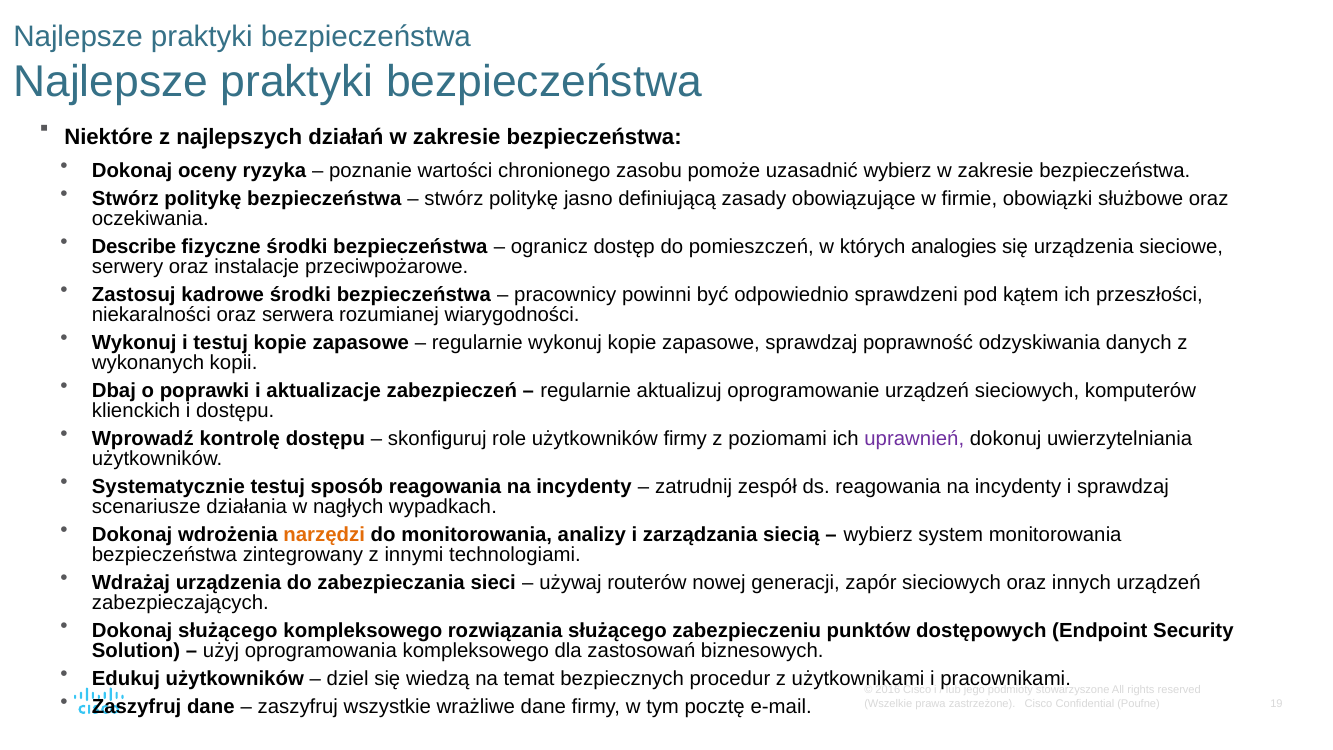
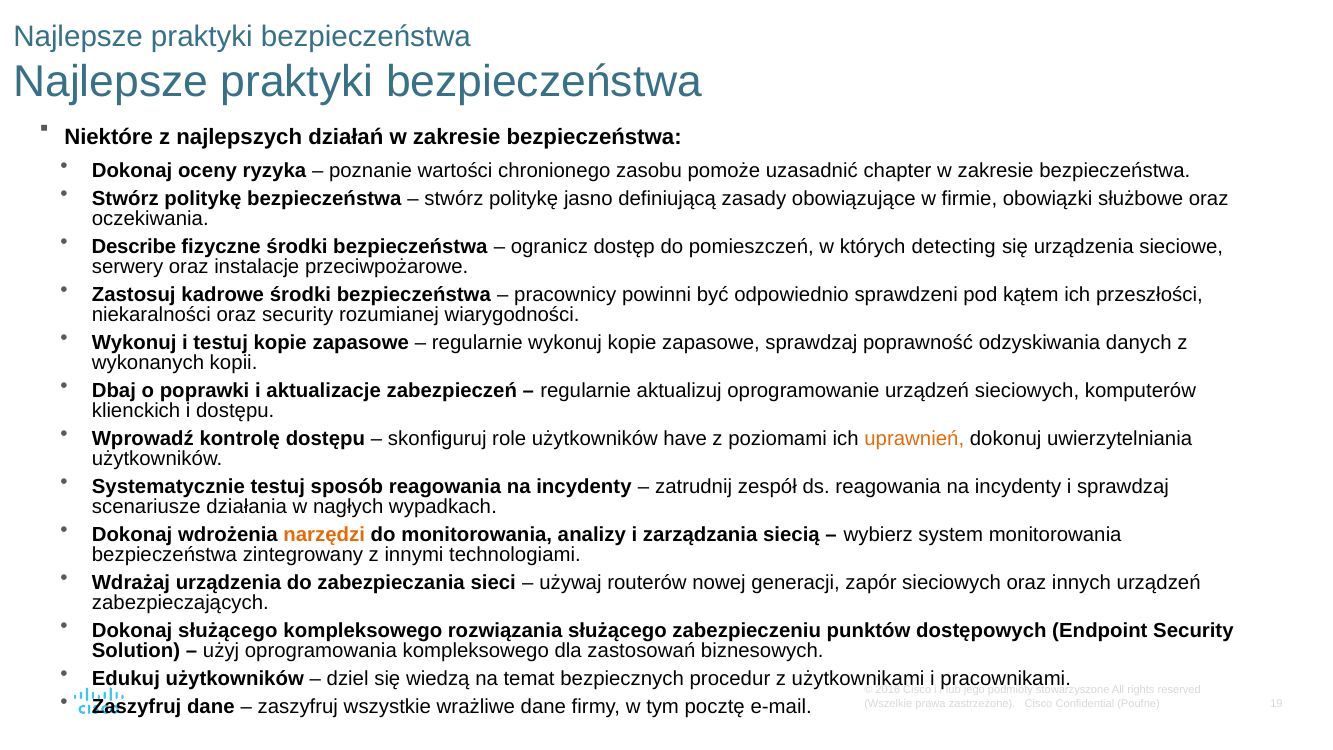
uzasadnić wybierz: wybierz -> chapter (898, 171)
analogies: analogies -> detecting (954, 247)
oraz serwera: serwera -> security (298, 314)
użytkowników firmy: firmy -> have (685, 439)
uprawnień colour: purple -> orange (914, 439)
